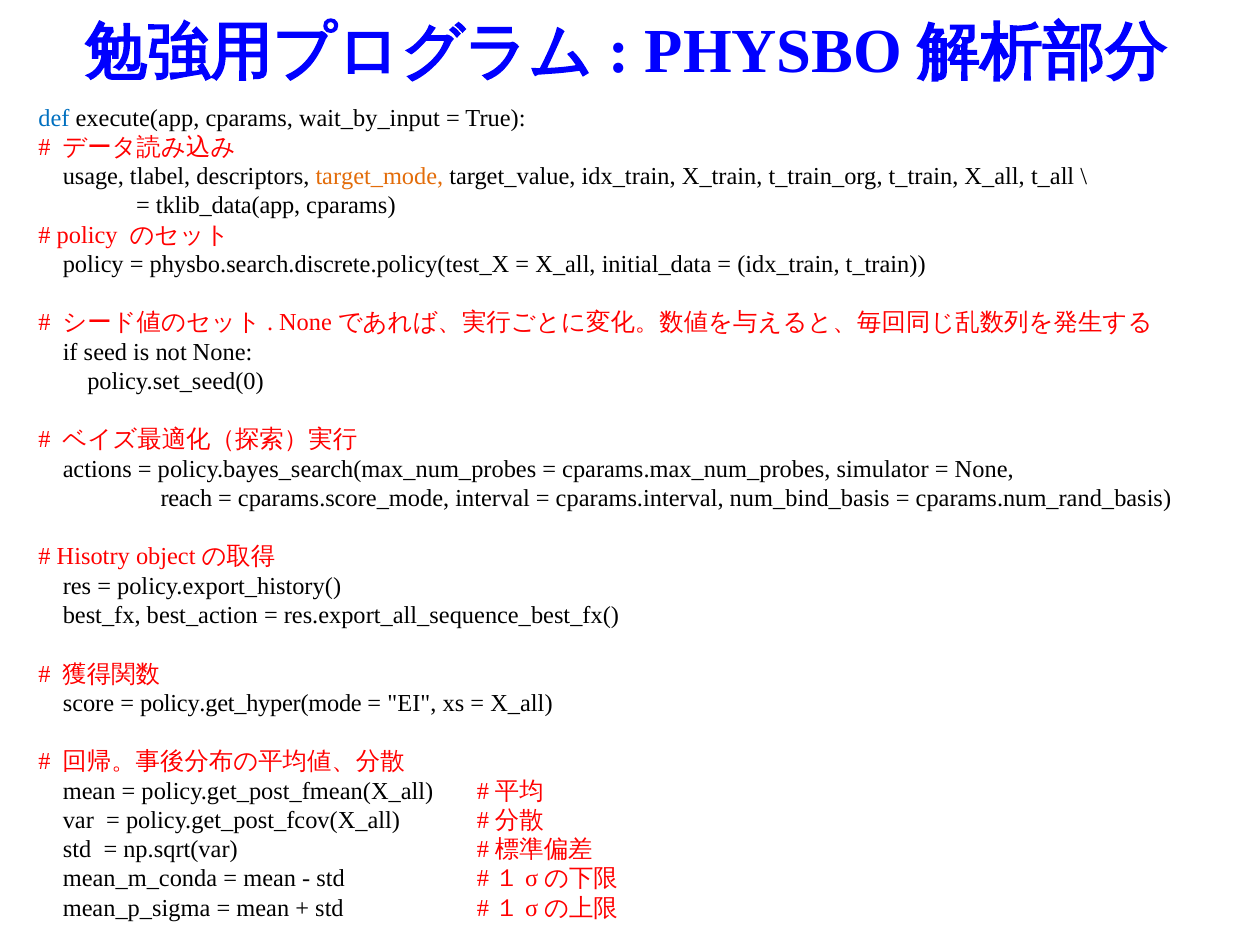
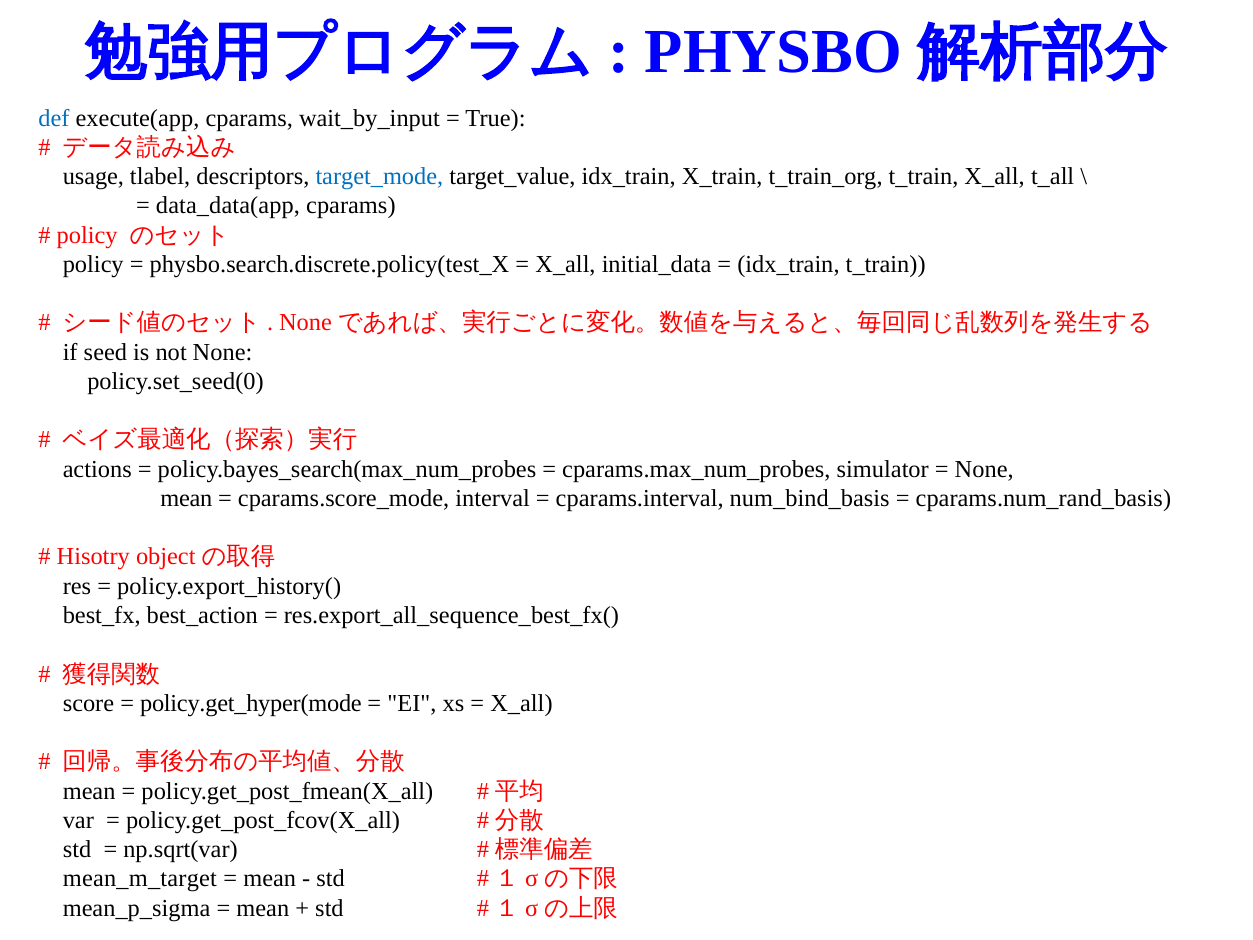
target_mode colour: orange -> blue (379, 177)
tklib_data(app: tklib_data(app -> data_data(app (228, 206)
reach: reach -> mean (186, 498)
mean_m_conda: mean_m_conda -> mean_m_target (140, 879)
